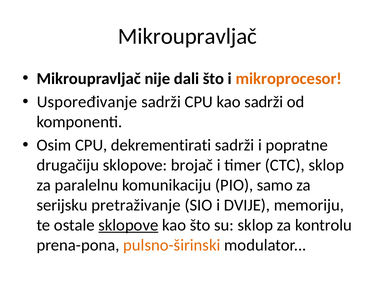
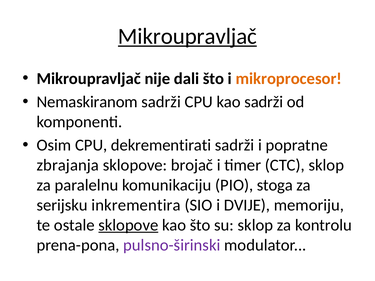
Mikroupravljač underline: none -> present (187, 36)
Uspoređivanje: Uspoređivanje -> Nemaskiranom (87, 102)
drugačiju: drugačiju -> zbrajanja (68, 165)
samo: samo -> stoga (275, 185)
pretraživanje: pretraživanje -> inkrementira (136, 205)
pulsno-širinski colour: orange -> purple (172, 245)
